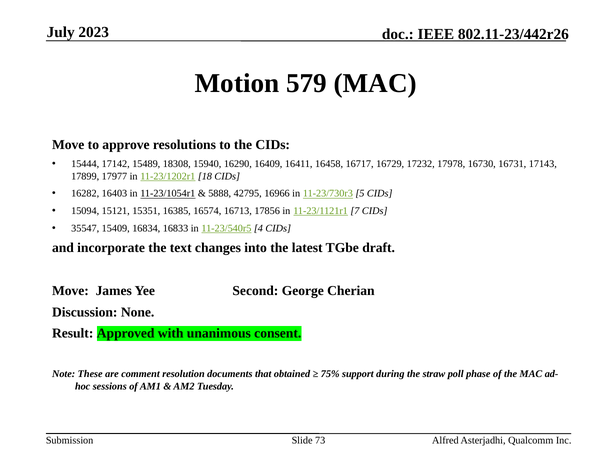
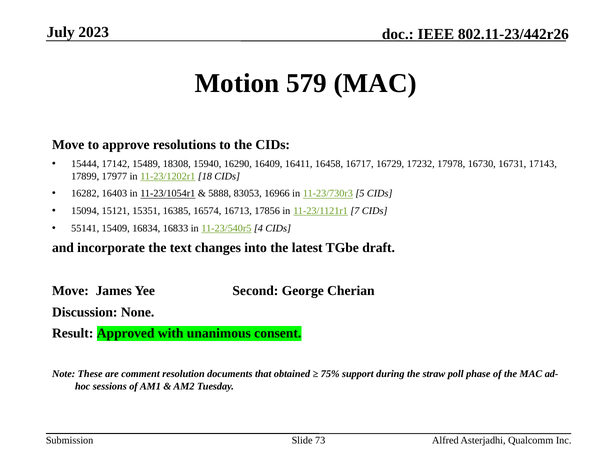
42795: 42795 -> 83053 (248, 194)
35547: 35547 -> 55141 (85, 228)
